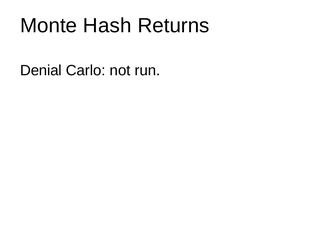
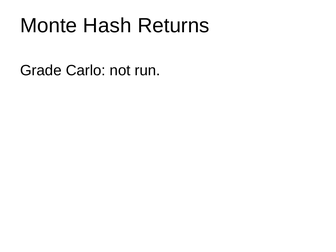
Denial: Denial -> Grade (41, 70)
